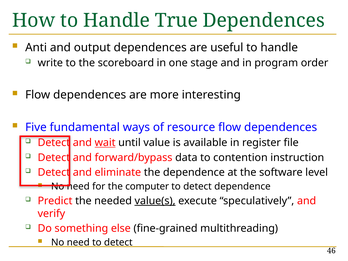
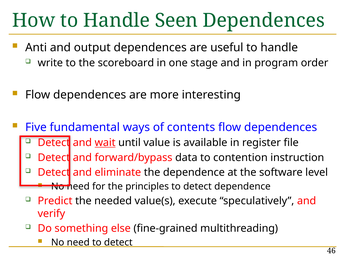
True: True -> Seen (176, 20)
resource: resource -> contents (191, 127)
computer: computer -> principles (147, 186)
value(s underline: present -> none (155, 201)
